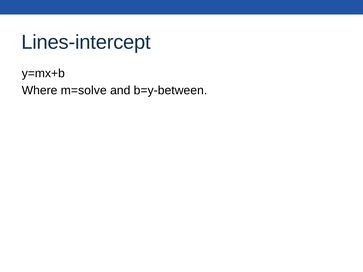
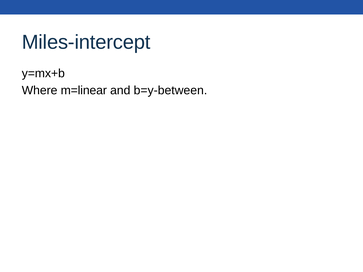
Lines-intercept: Lines-intercept -> Miles-intercept (86, 42)
m=solve: m=solve -> m=linear (84, 90)
